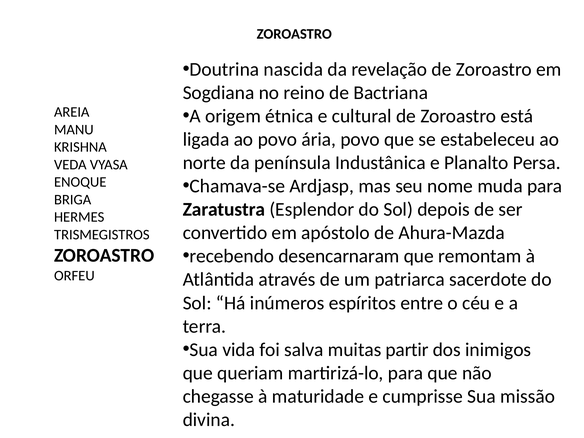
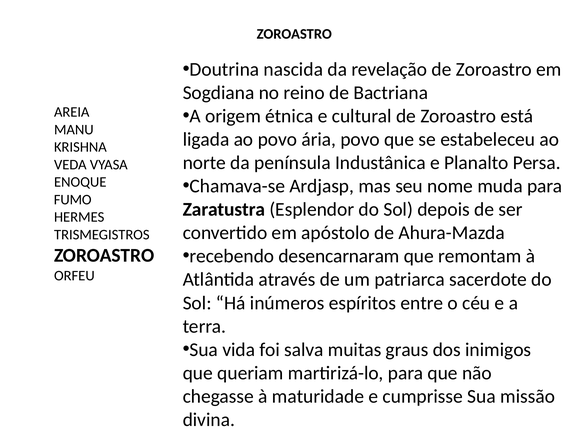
BRIGA: BRIGA -> FUMO (73, 200)
partir: partir -> graus (407, 350)
